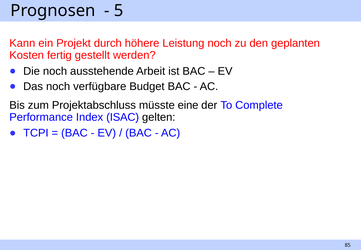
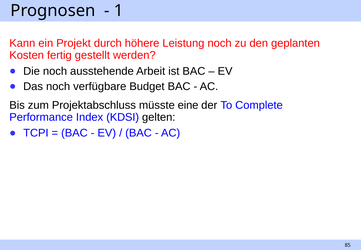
5: 5 -> 1 (119, 11)
ISAC: ISAC -> KDSI (123, 117)
